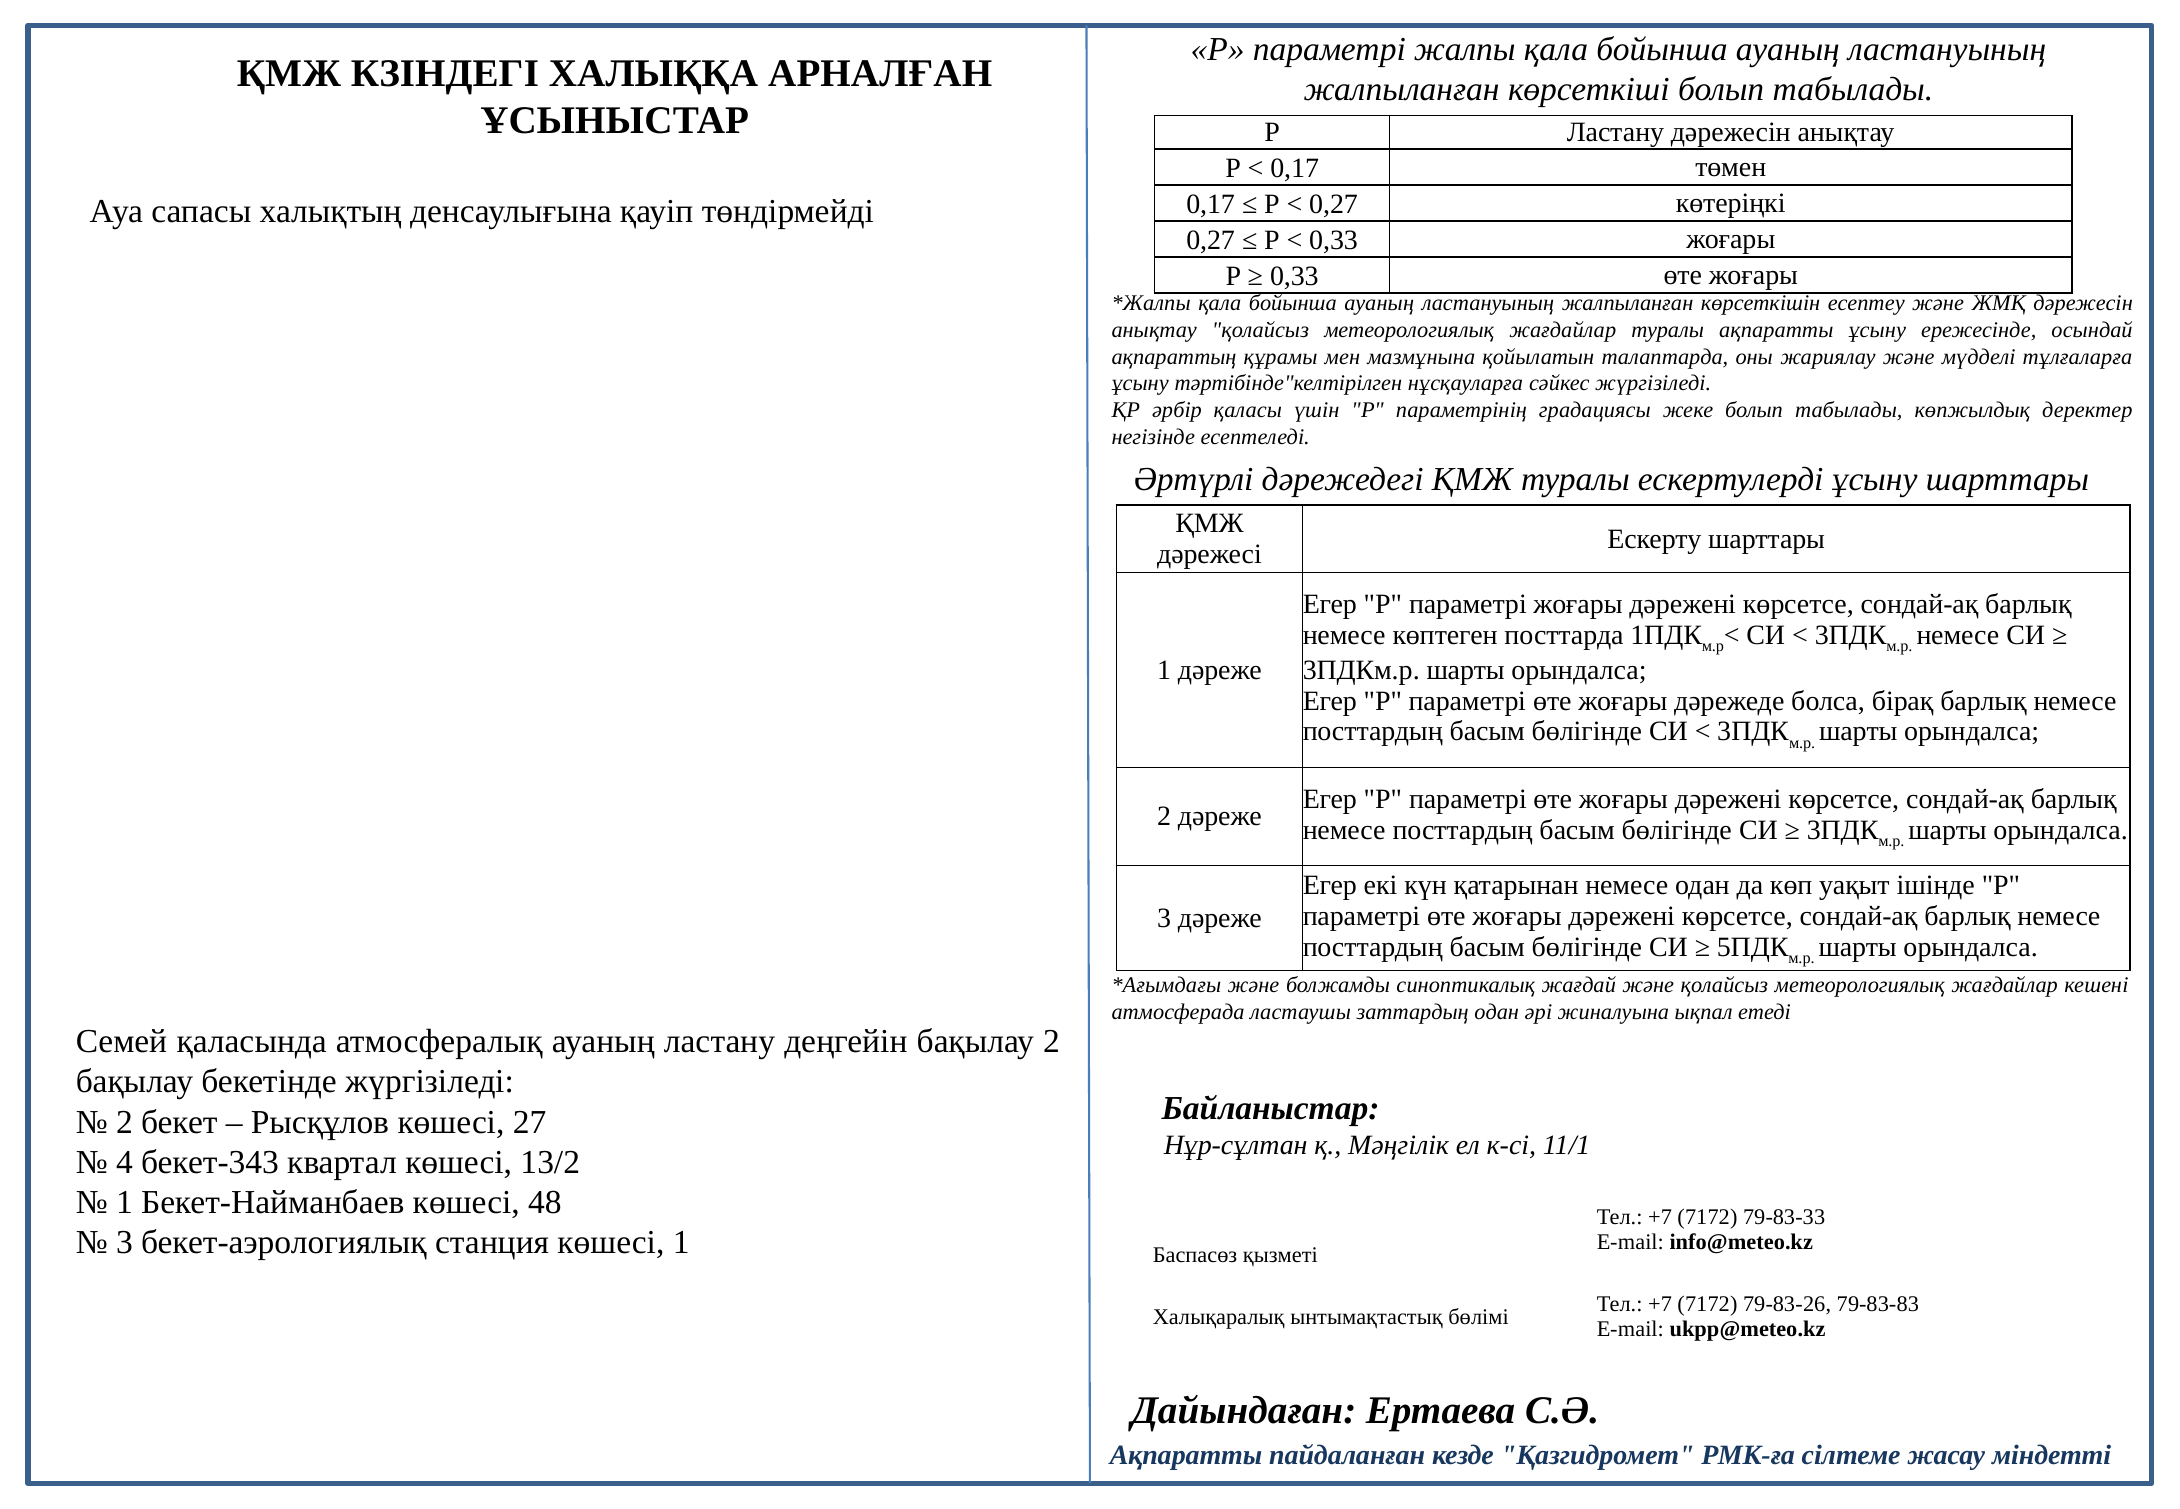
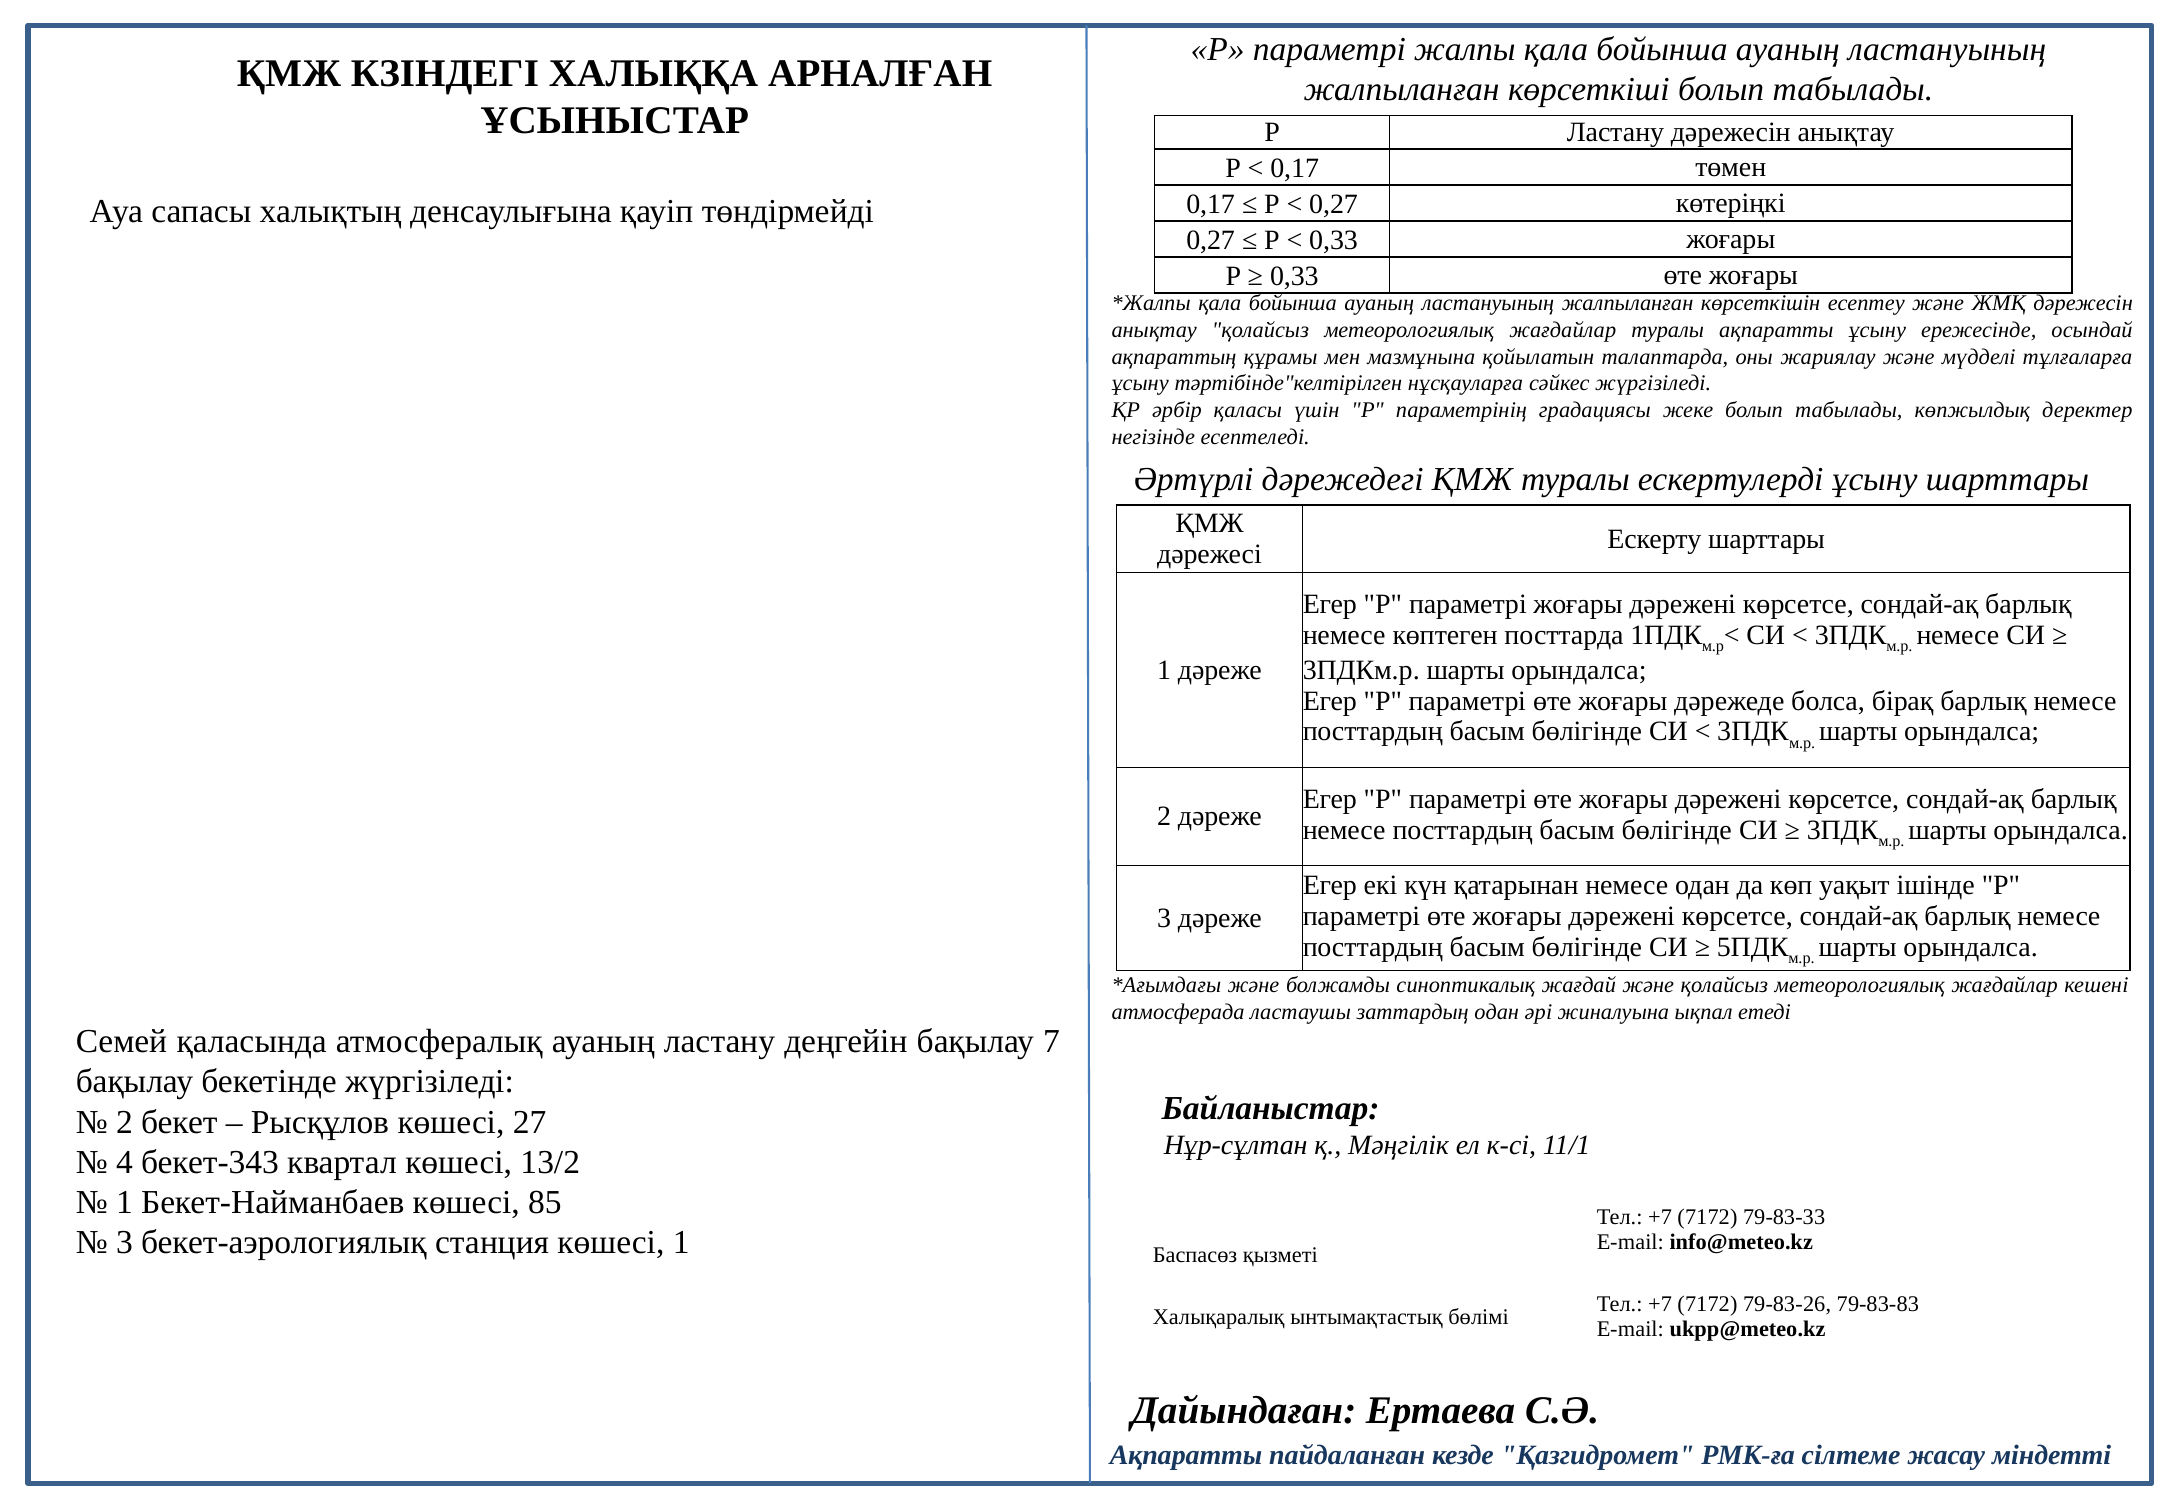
бақылау 2: 2 -> 7 (1052, 1042)
48: 48 -> 85 (545, 1203)
